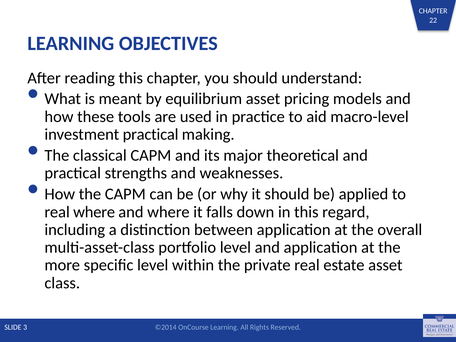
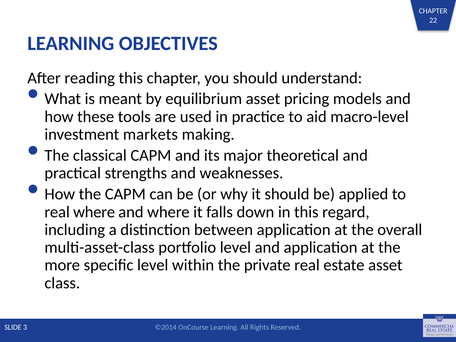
investment practical: practical -> markets (150, 134)
